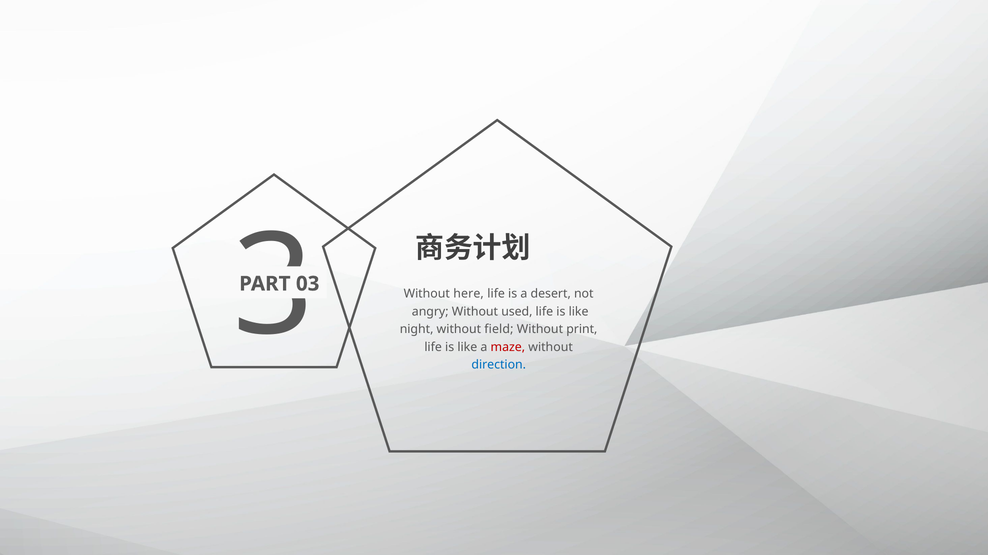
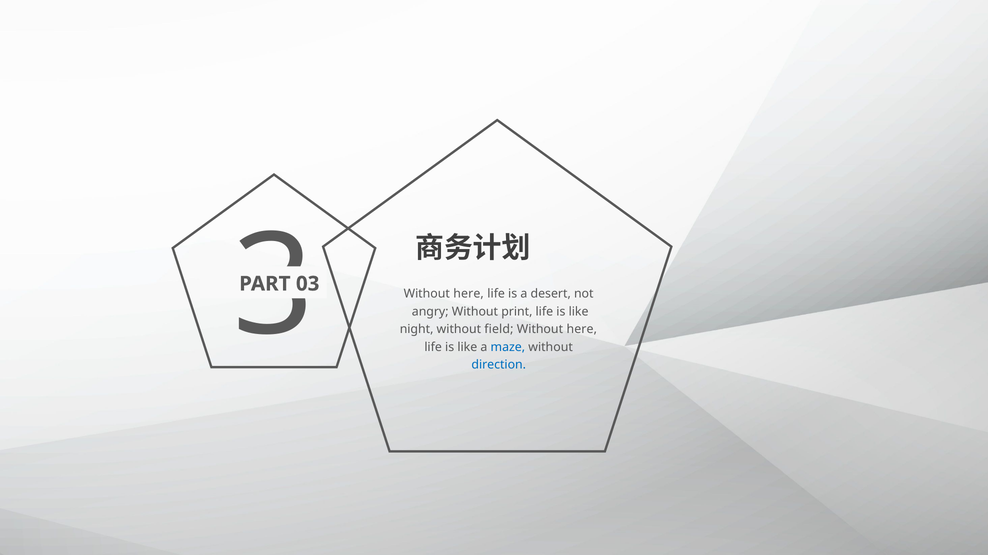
used: used -> print (517, 312)
print: print -> here (582, 330)
maze colour: red -> blue (508, 347)
